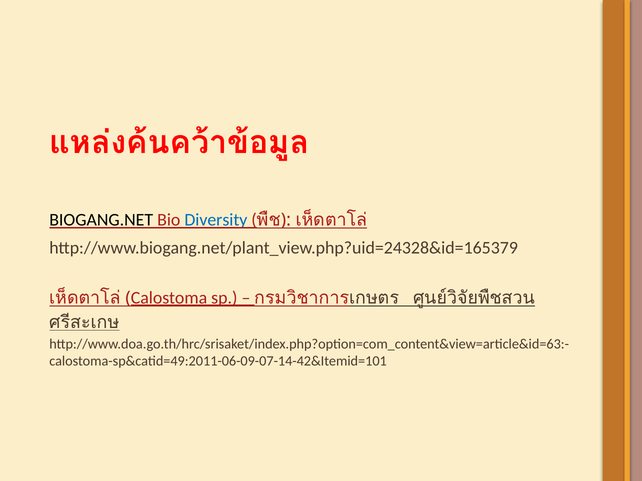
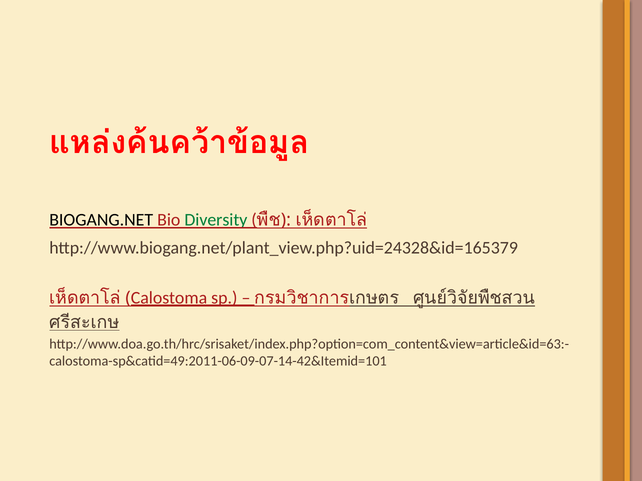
Diversity colour: blue -> green (216, 220)
